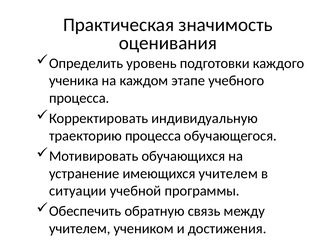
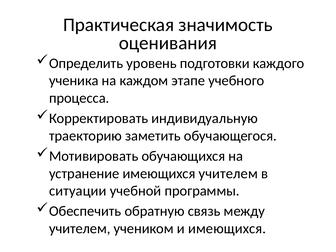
траекторию процесса: процесса -> заметить (153, 136)
и достижения: достижения -> имеющихся (227, 229)
